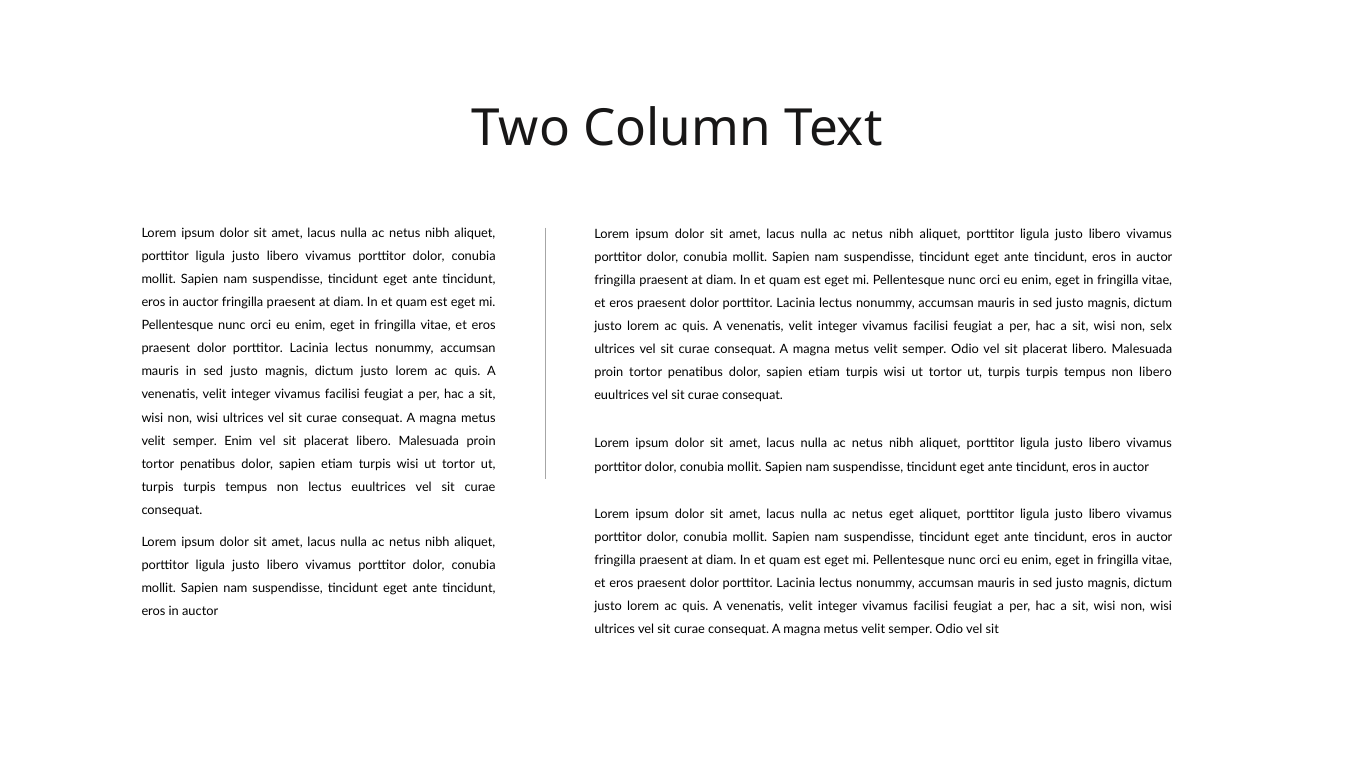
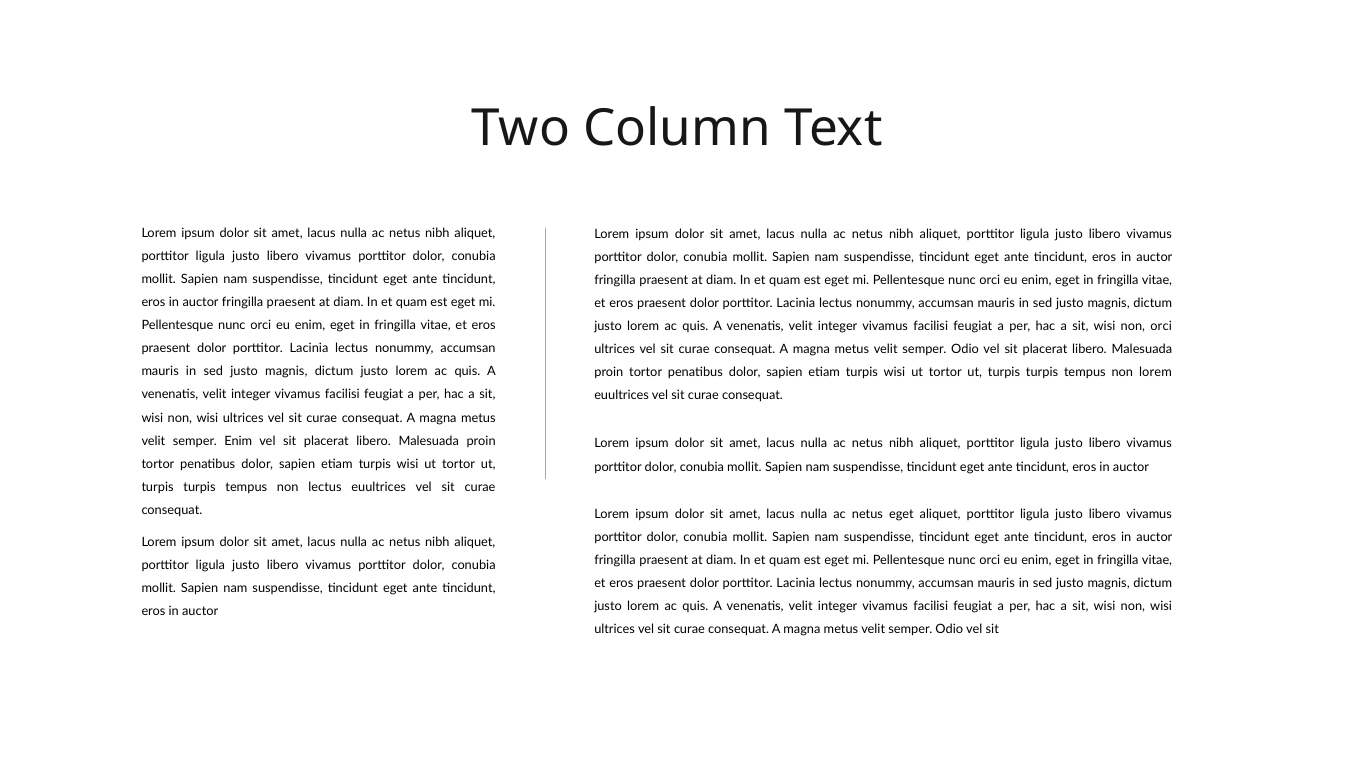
non selx: selx -> orci (1161, 326)
non libero: libero -> lorem (1155, 372)
